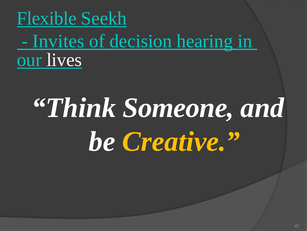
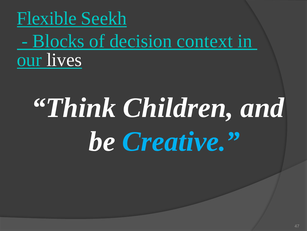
Invites: Invites -> Blocks (59, 41)
hearing: hearing -> context (205, 41)
Someone: Someone -> Children (178, 107)
Creative colour: yellow -> light blue (181, 141)
